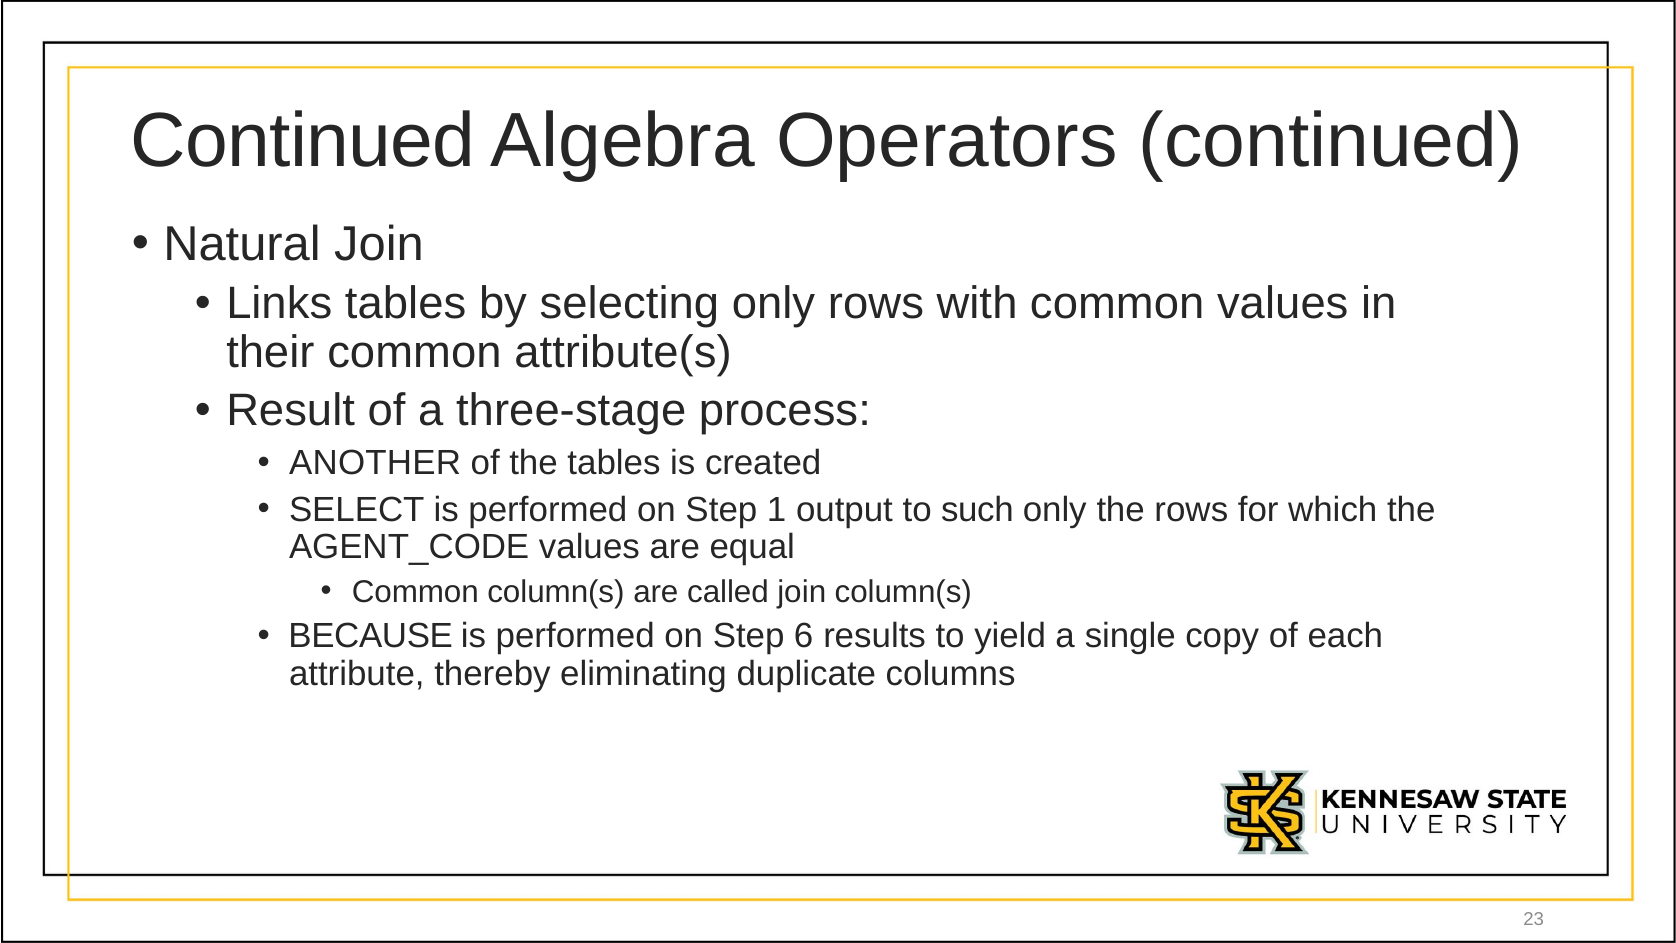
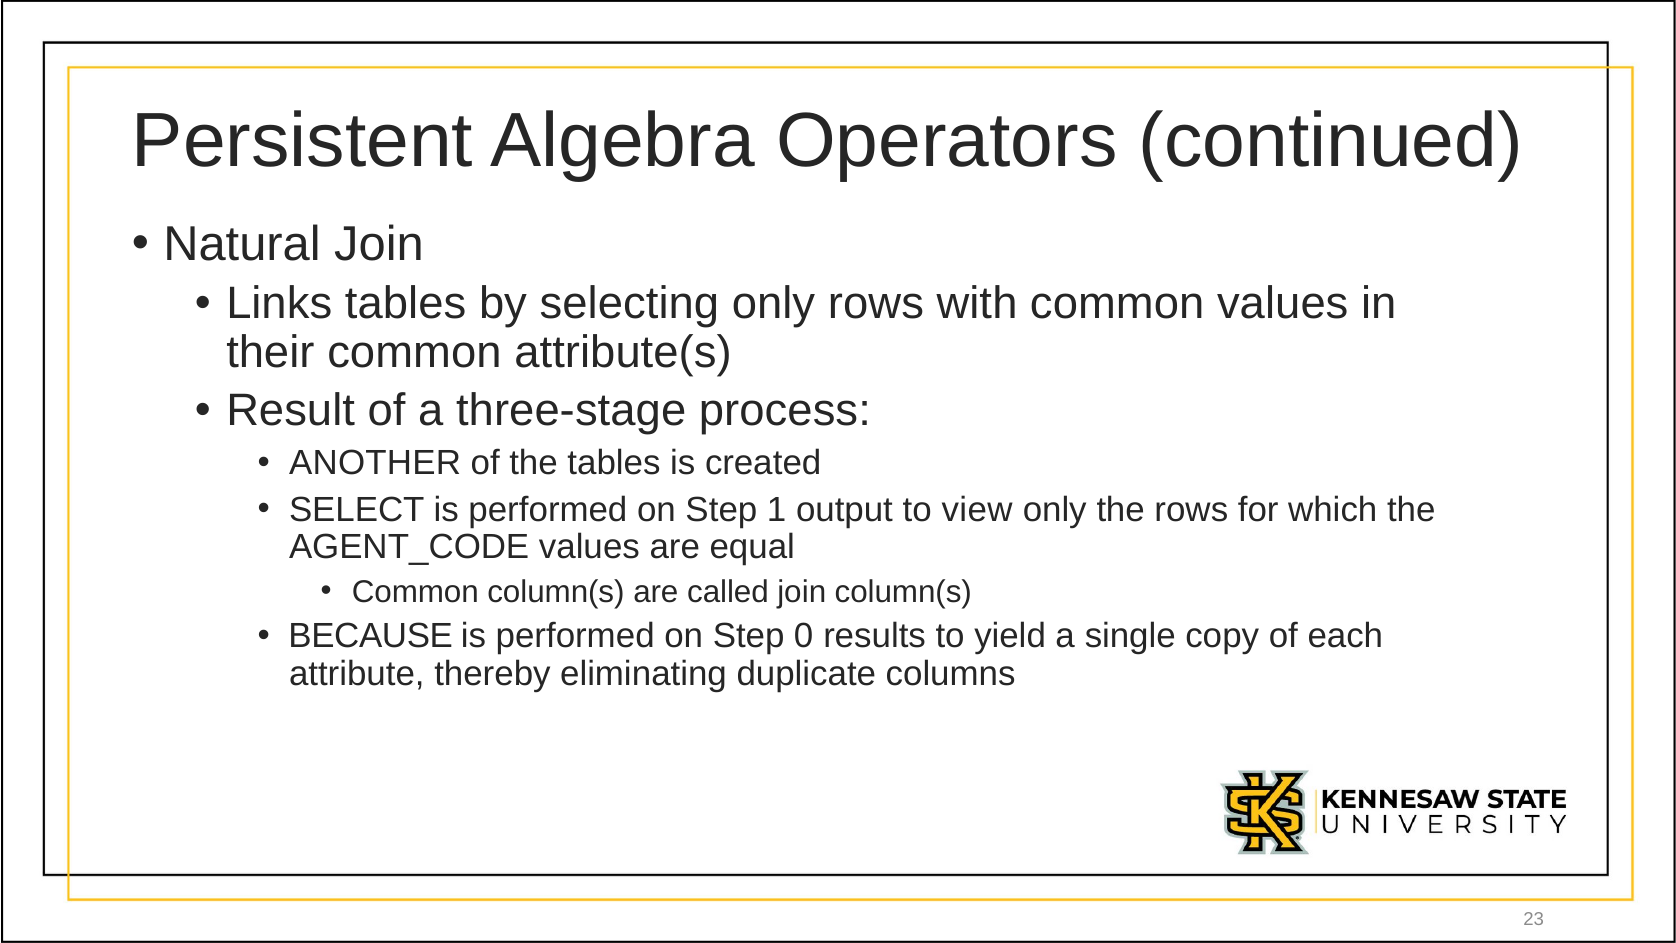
Continued: Continued -> Persistent (303, 141)
such: such -> view (977, 509)
6: 6 -> 0 (804, 636)
